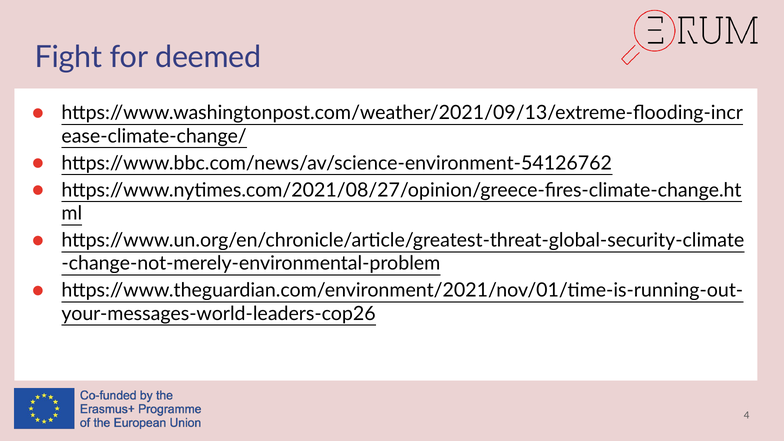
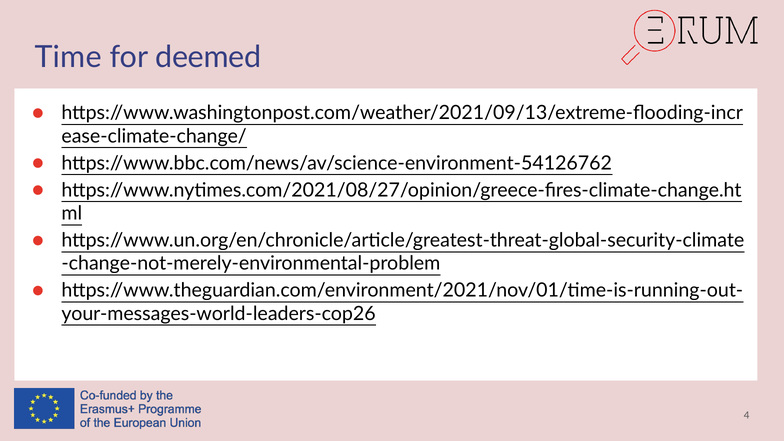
Fight: Fight -> Time (68, 57)
